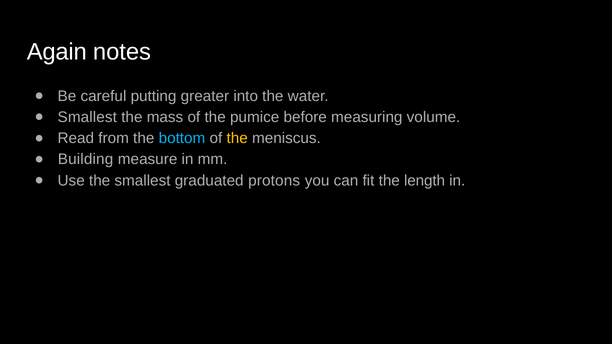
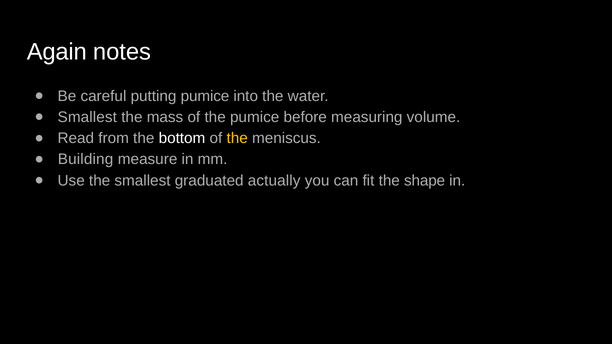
putting greater: greater -> pumice (205, 96)
bottom colour: light blue -> white (182, 138)
protons: protons -> actually (274, 181)
length: length -> shape (425, 181)
